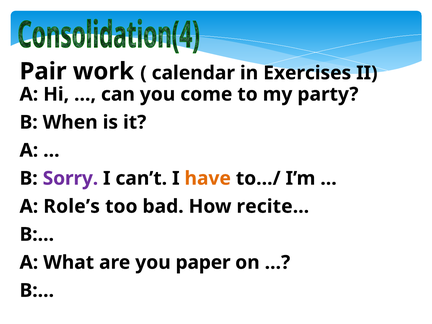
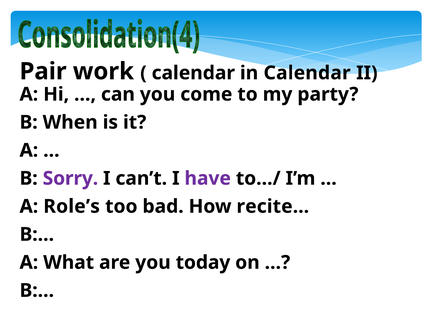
in Exercises: Exercises -> Calendar (307, 73)
have colour: orange -> purple (208, 178)
paper: paper -> today (203, 262)
